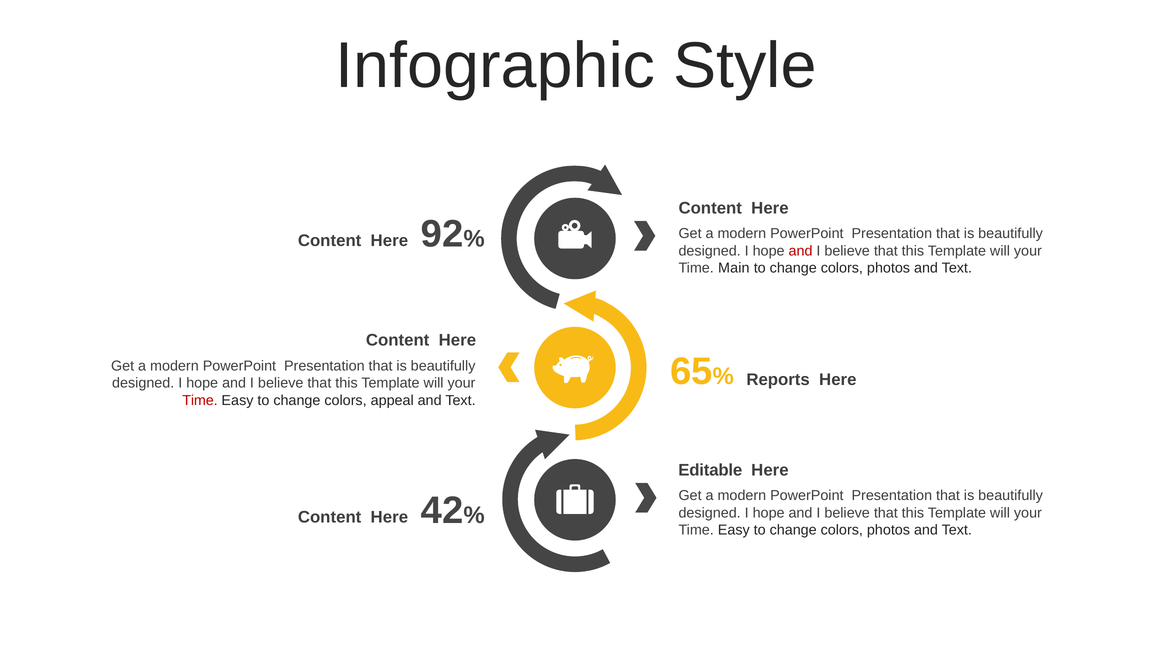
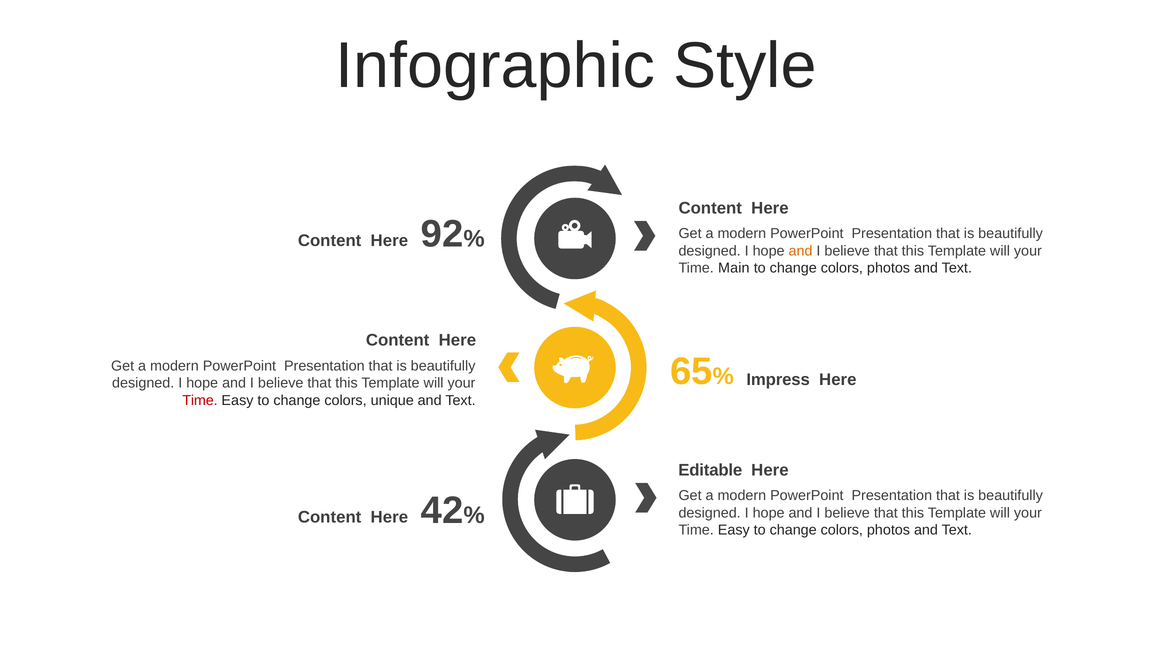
and colour: red -> orange (801, 251)
Reports: Reports -> Impress (778, 380)
appeal: appeal -> unique (392, 400)
